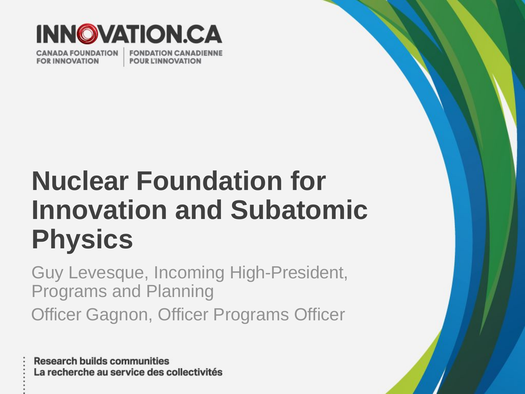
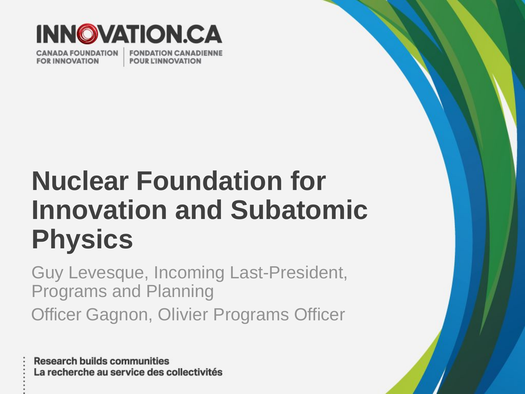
High-President: High-President -> Last-President (289, 272)
Gagnon Officer: Officer -> Olivier (183, 314)
